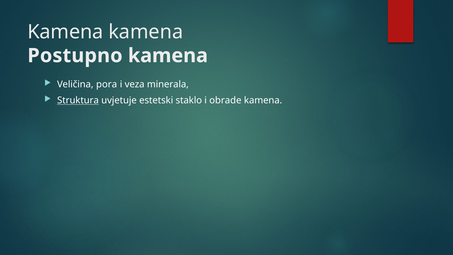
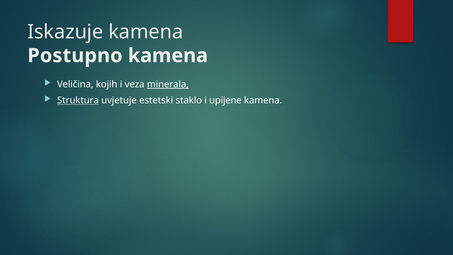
Kamena: Kamena -> Iskazuje (65, 32)
pora: pora -> kojih (107, 84)
minerala underline: none -> present (168, 84)
obrade: obrade -> upijene (225, 100)
